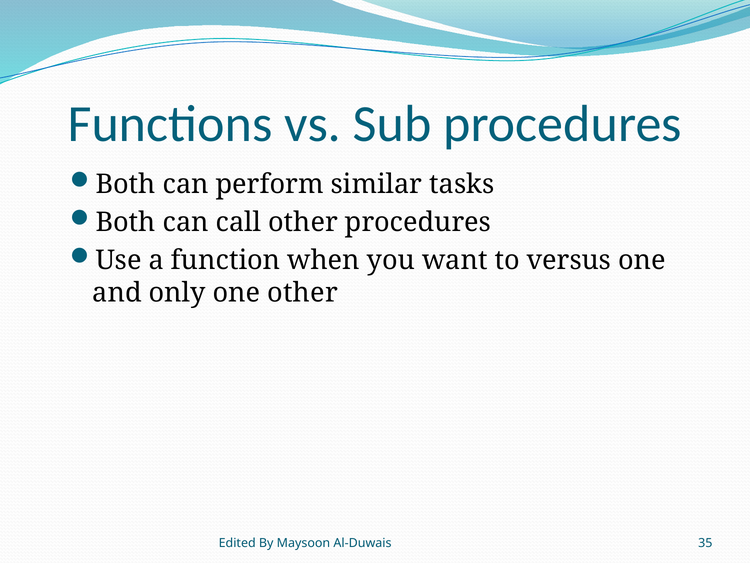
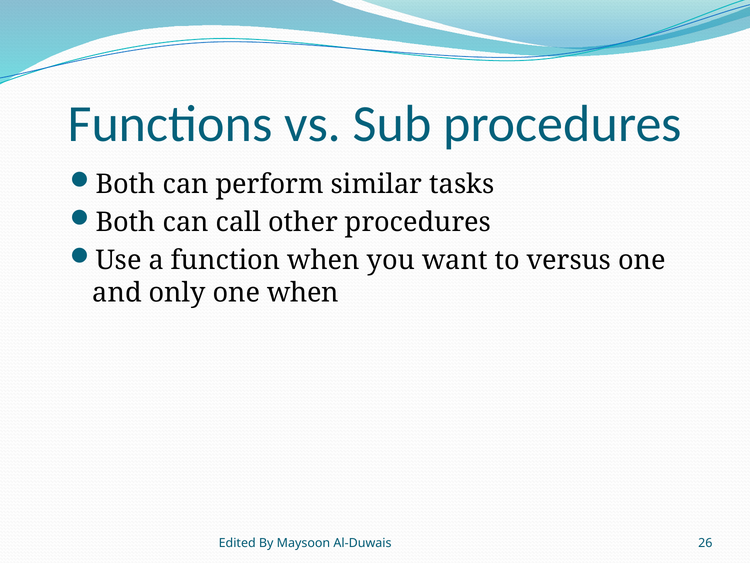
one other: other -> when (303, 293)
35: 35 -> 26 (705, 543)
